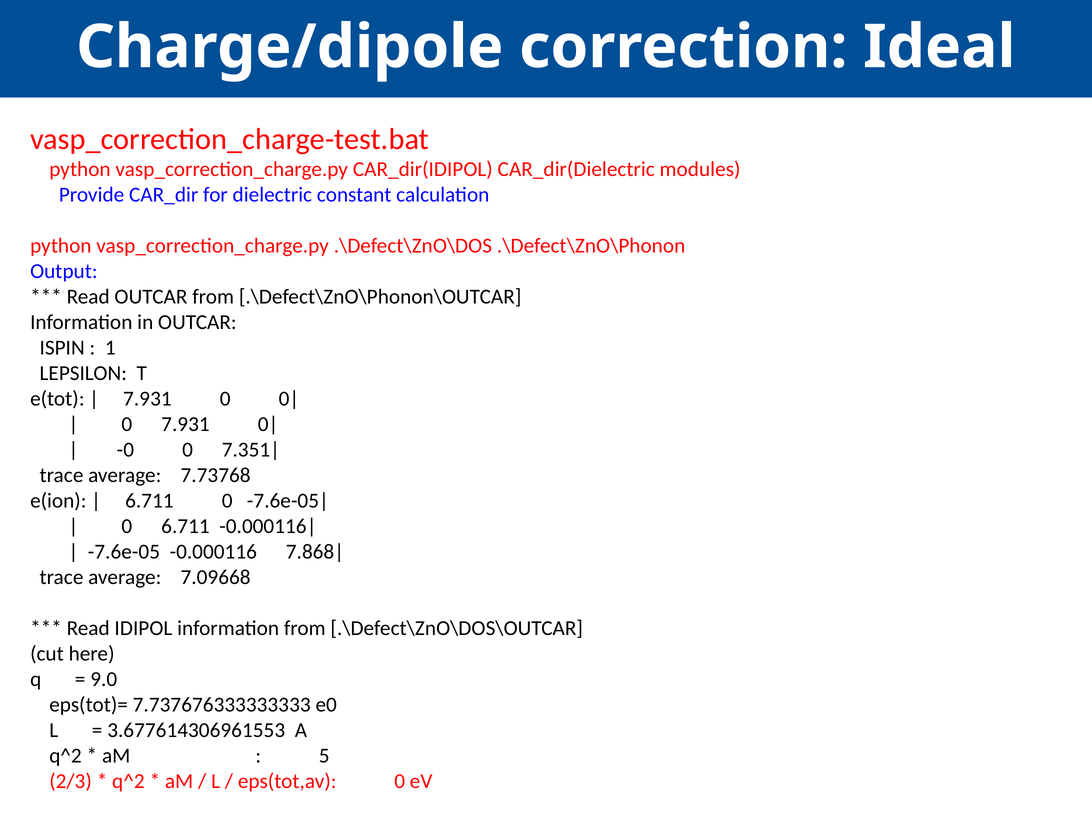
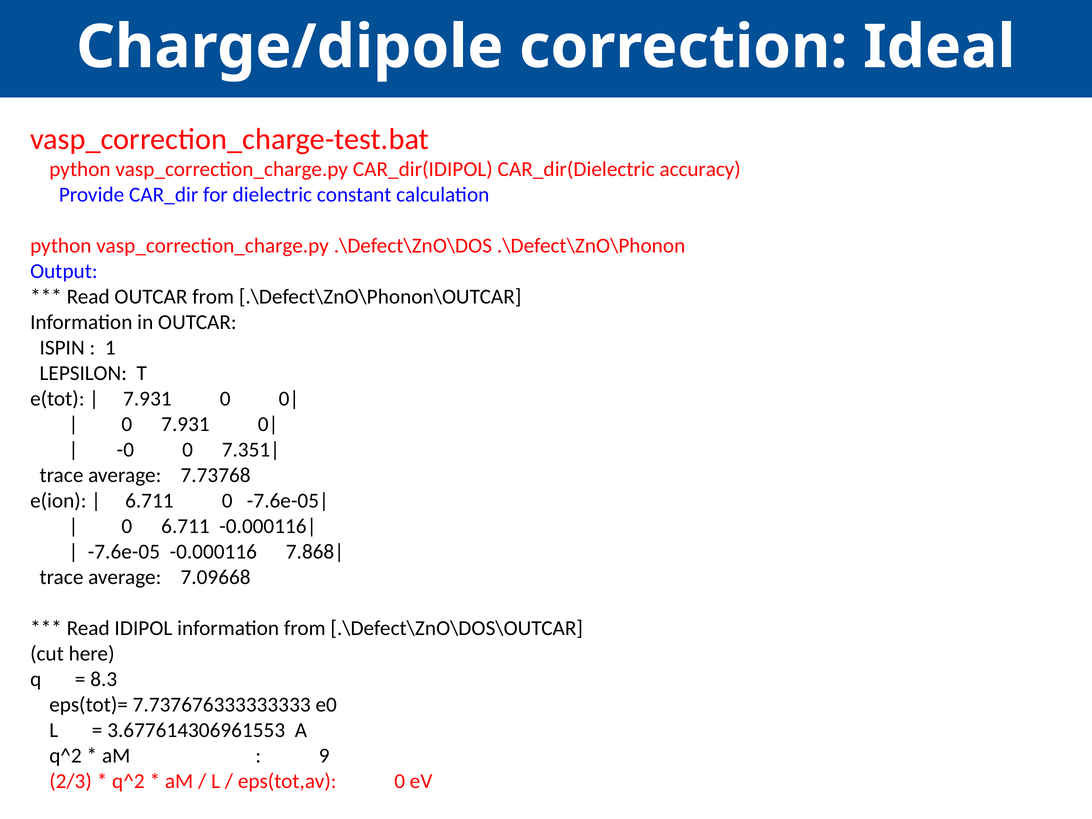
modules: modules -> accuracy (700, 169)
9.0: 9.0 -> 8.3 (104, 679)
5: 5 -> 9 (324, 756)
